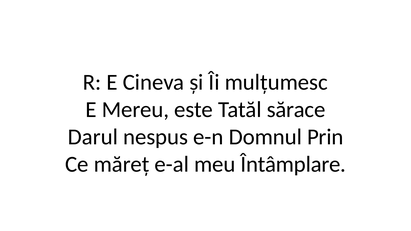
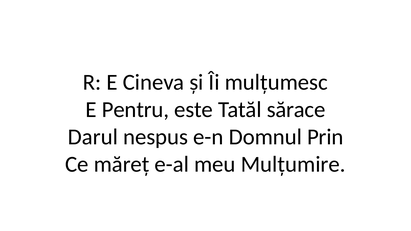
Mereu: Mereu -> Pentru (135, 110)
Întâmplare: Întâmplare -> Mulțumire (293, 164)
